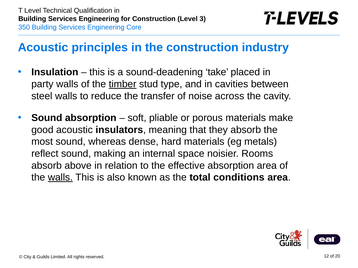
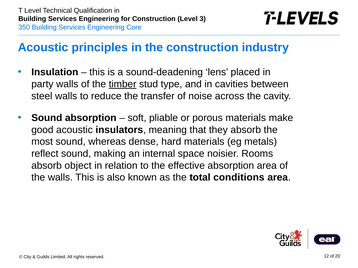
take: take -> lens (217, 72)
above: above -> object (78, 166)
walls underline: present -> none (60, 178)
